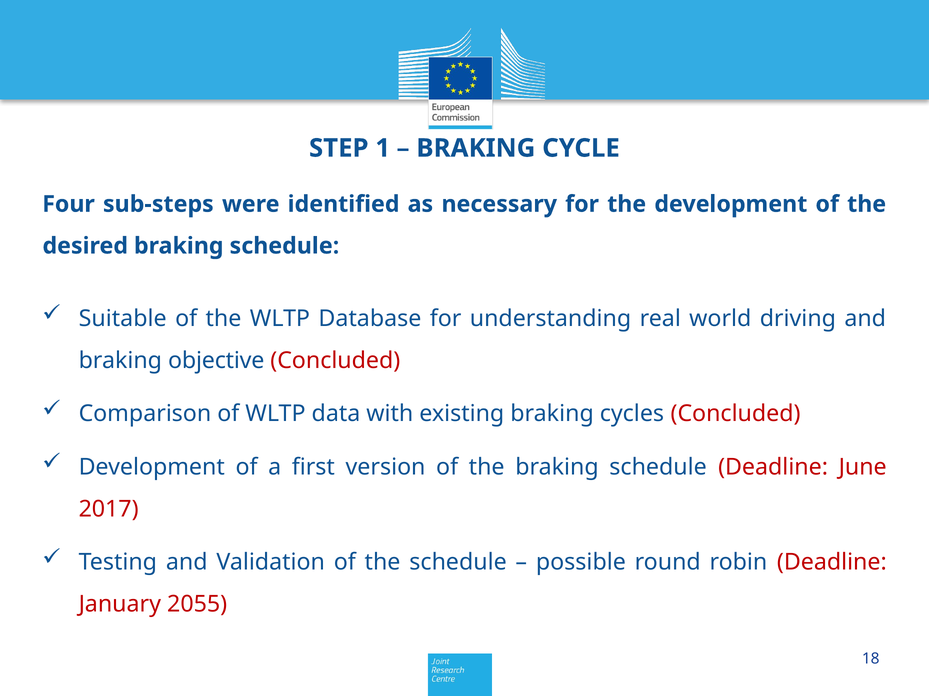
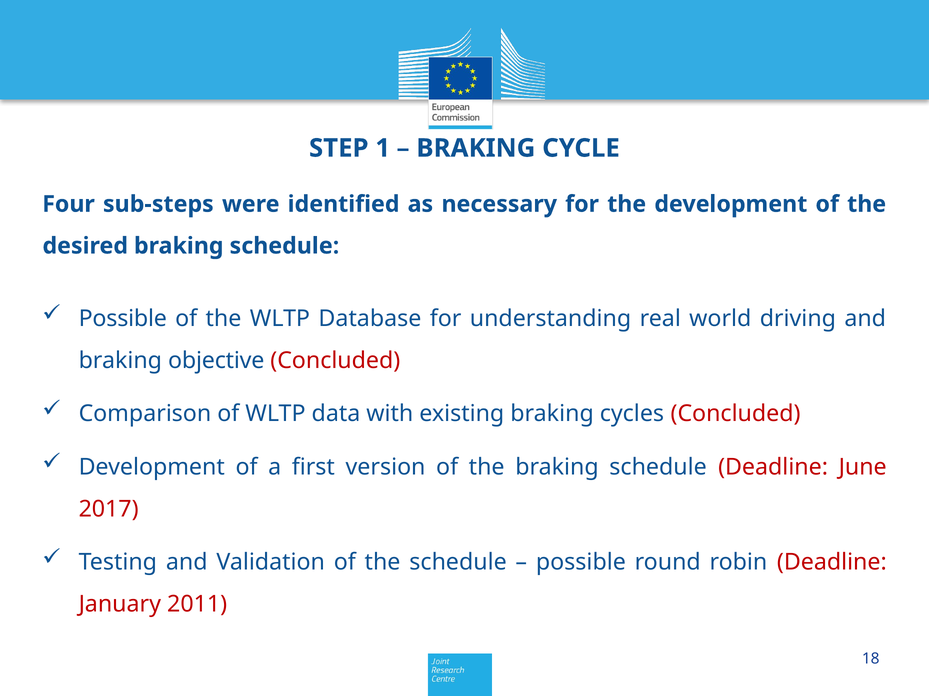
Suitable: Suitable -> Possible (123, 319)
2055: 2055 -> 2011 (197, 605)
